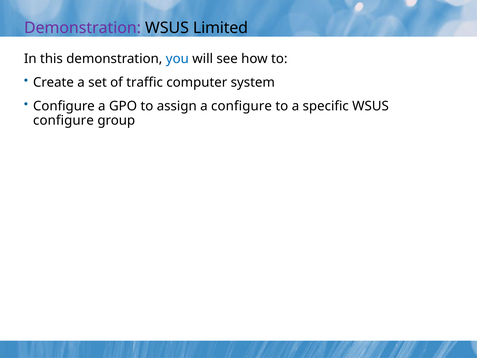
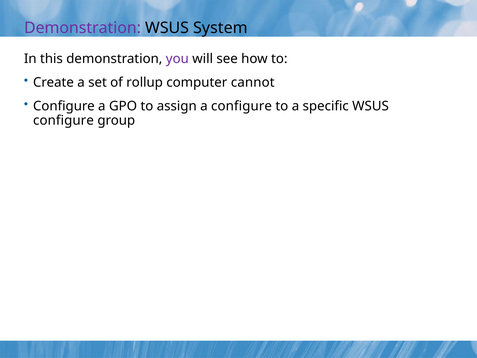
Limited: Limited -> System (220, 28)
you colour: blue -> purple (177, 59)
traffic: traffic -> rollup (145, 82)
system: system -> cannot (253, 82)
